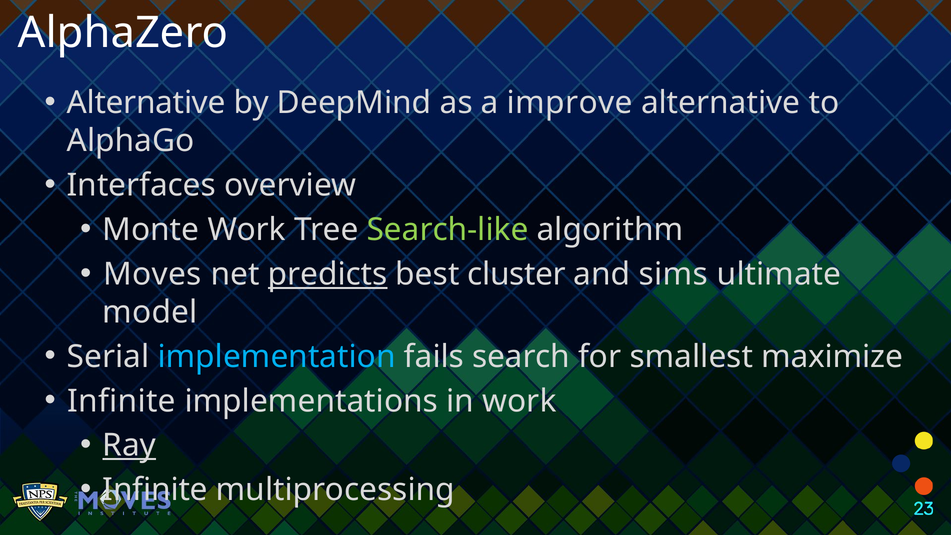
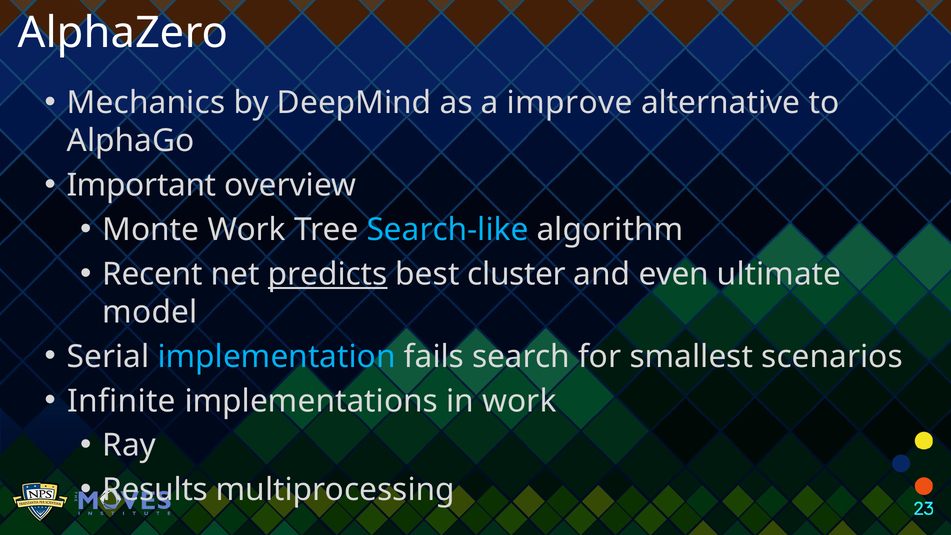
Alternative: Alternative -> Mechanics (146, 103)
Interfaces: Interfaces -> Important (141, 185)
Search-like colour: light green -> light blue (448, 230)
Moves: Moves -> Recent (153, 274)
sims: sims -> even (674, 274)
maximize: maximize -> scenarios (832, 357)
Ray underline: present -> none (129, 445)
Infinite: Infinite -> Results (155, 490)
